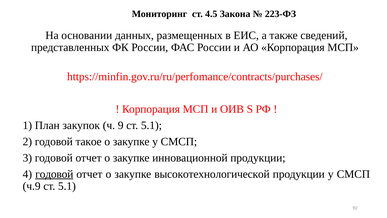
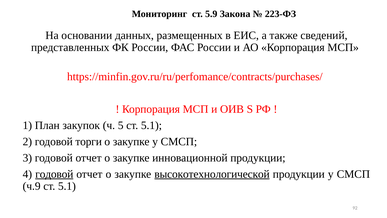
4.5: 4.5 -> 5.9 (211, 14)
9: 9 -> 5 (121, 125)
такое: такое -> торги (89, 141)
высокотехнологической underline: none -> present (212, 174)
